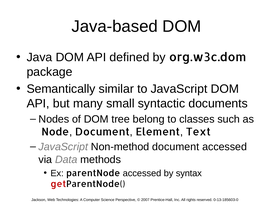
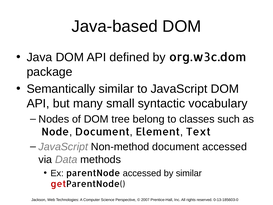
documents: documents -> vocabulary (218, 103)
by syntax: syntax -> similar (189, 173)
